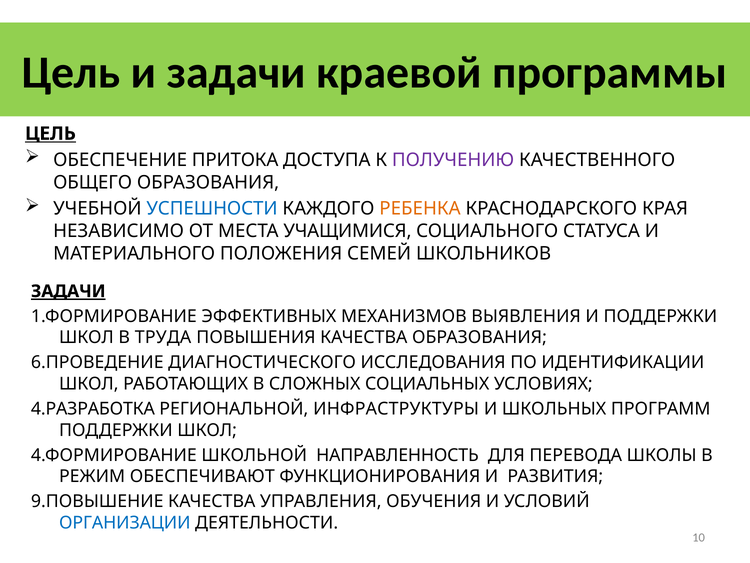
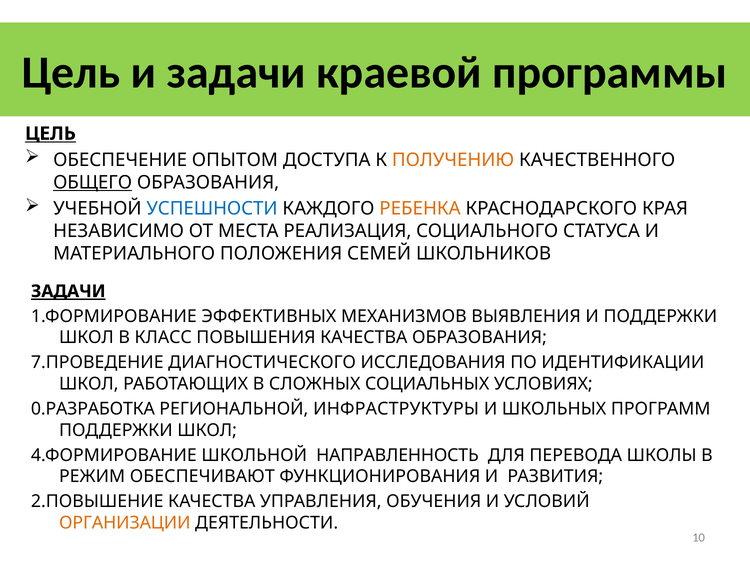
ПРИТОКА: ПРИТОКА -> ОПЫТОМ (235, 160)
ПОЛУЧЕНИЮ colour: purple -> orange (453, 160)
ОБЩЕГО underline: none -> present (93, 182)
УЧАЩИМИСЯ: УЧАЩИМИСЯ -> РЕАЛИЗАЦИЯ (347, 231)
ТРУДА: ТРУДА -> КЛАСС (163, 337)
6.ПРОВЕДЕНИЕ: 6.ПРОВЕДЕНИЕ -> 7.ПРОВЕДЕНИЕ (97, 362)
4.РАЗРАБОТКА: 4.РАЗРАБОТКА -> 0.РАЗРАБОТКА (93, 409)
9.ПОВЫШЕНИЕ: 9.ПОВЫШЕНИЕ -> 2.ПОВЫШЕНИЕ (97, 501)
ОРГАНИЗАЦИИ colour: blue -> orange (125, 522)
